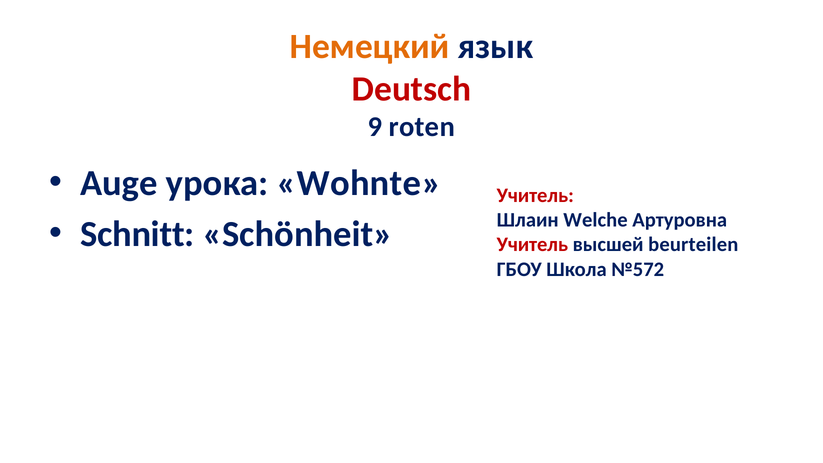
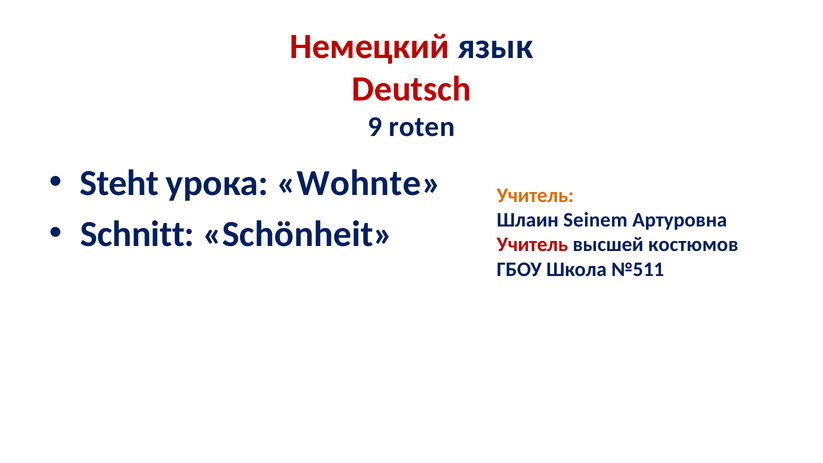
Немецкий colour: orange -> red (370, 46)
Auge: Auge -> Steht (119, 183)
Учитель colour: red -> orange (535, 195)
Welche: Welche -> Seinem (595, 220)
beurteilen: beurteilen -> костюмов (693, 245)
№572: №572 -> №511 (638, 269)
